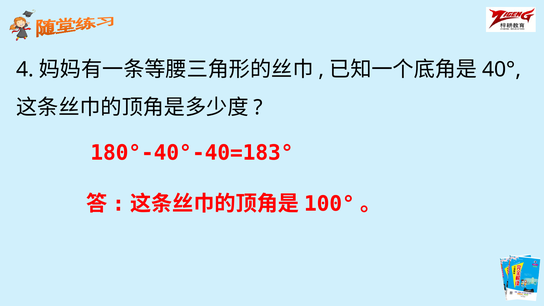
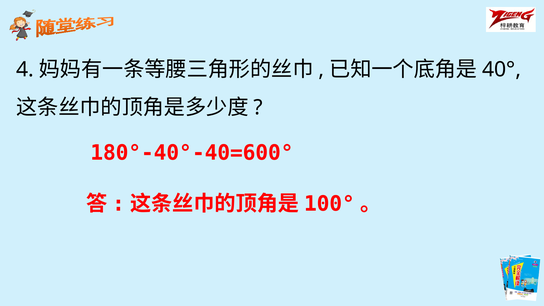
180°-40°-40=183°: 180°-40°-40=183° -> 180°-40°-40=600° (192, 153)
